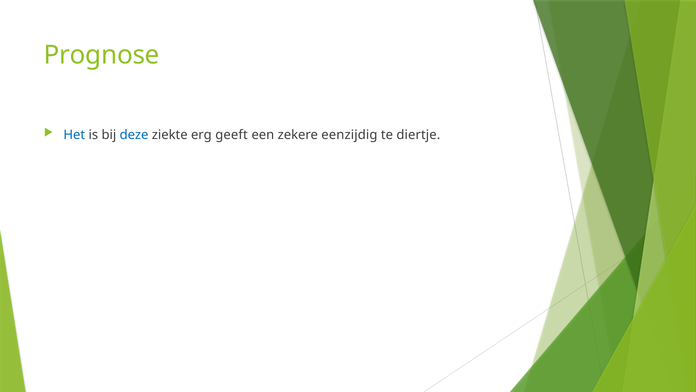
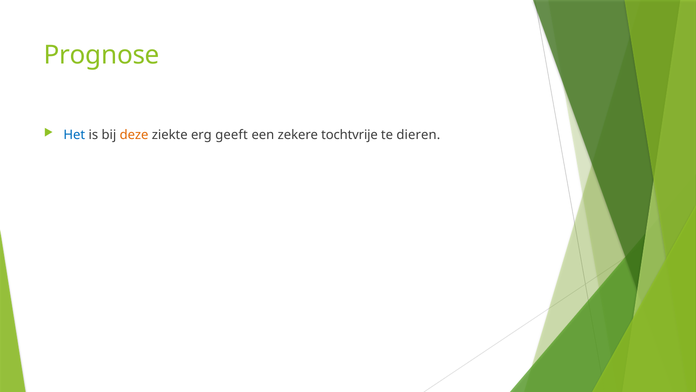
deze colour: blue -> orange (134, 135)
eenzijdig: eenzijdig -> tochtvrije (350, 135)
diertje: diertje -> dieren (418, 135)
